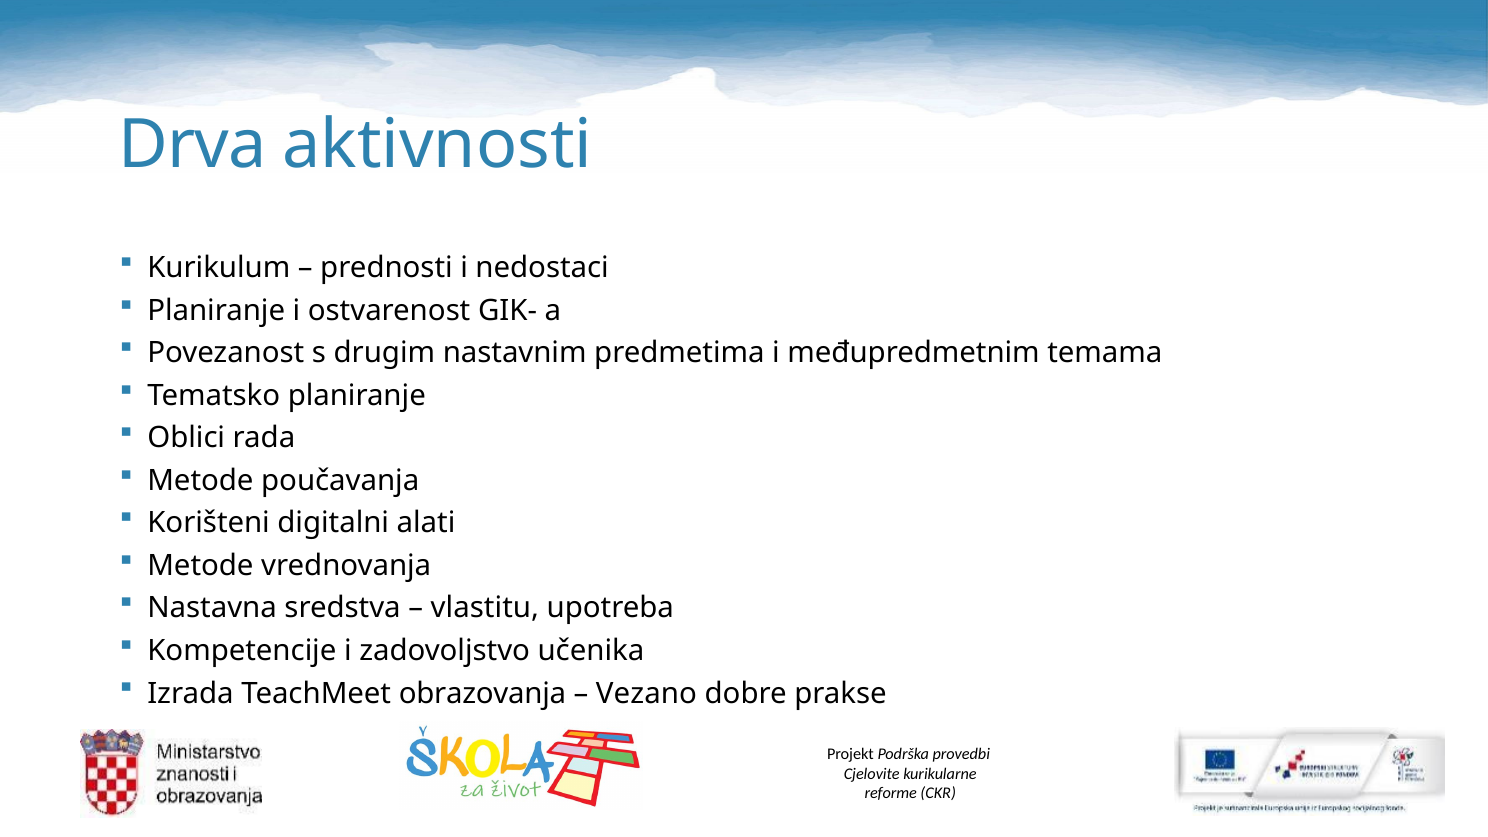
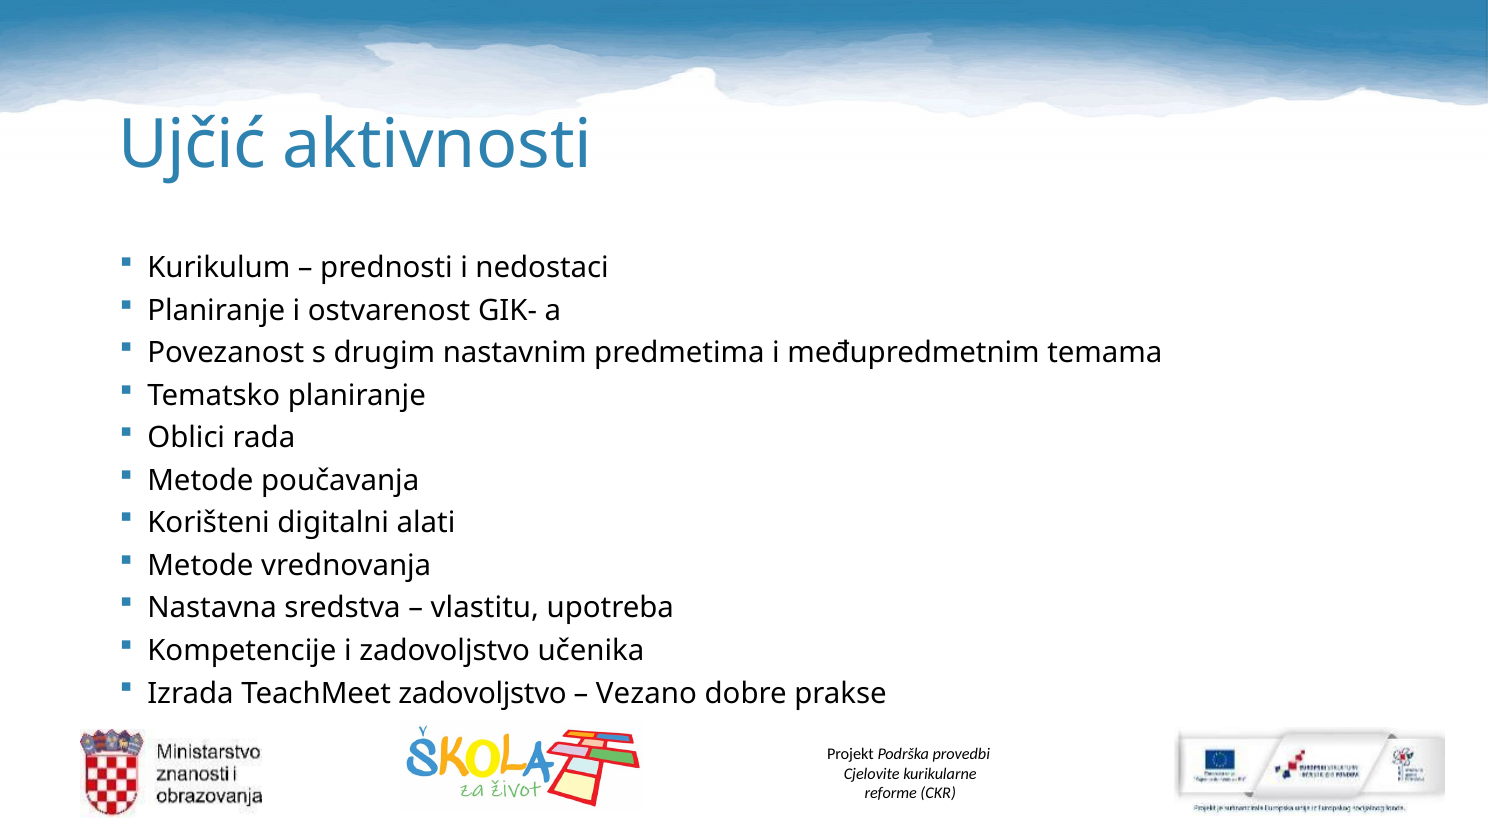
Drva: Drva -> Ujčić (193, 145)
TeachMeet obrazovanja: obrazovanja -> zadovoljstvo (483, 693)
